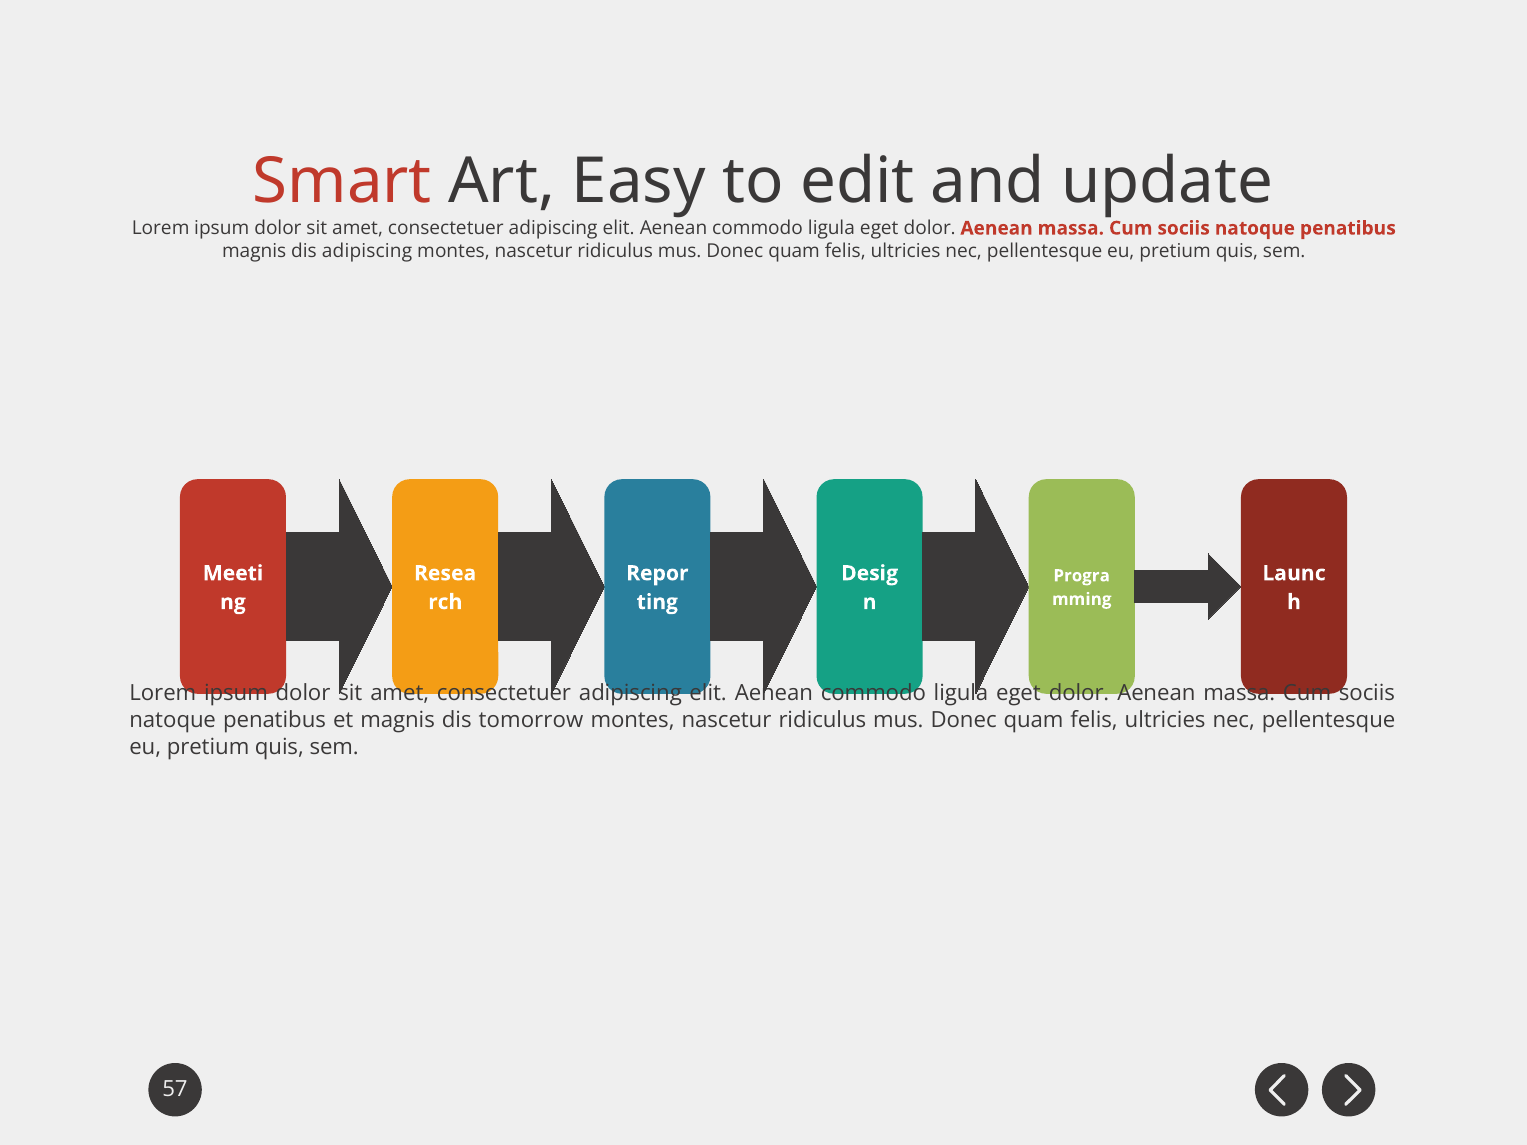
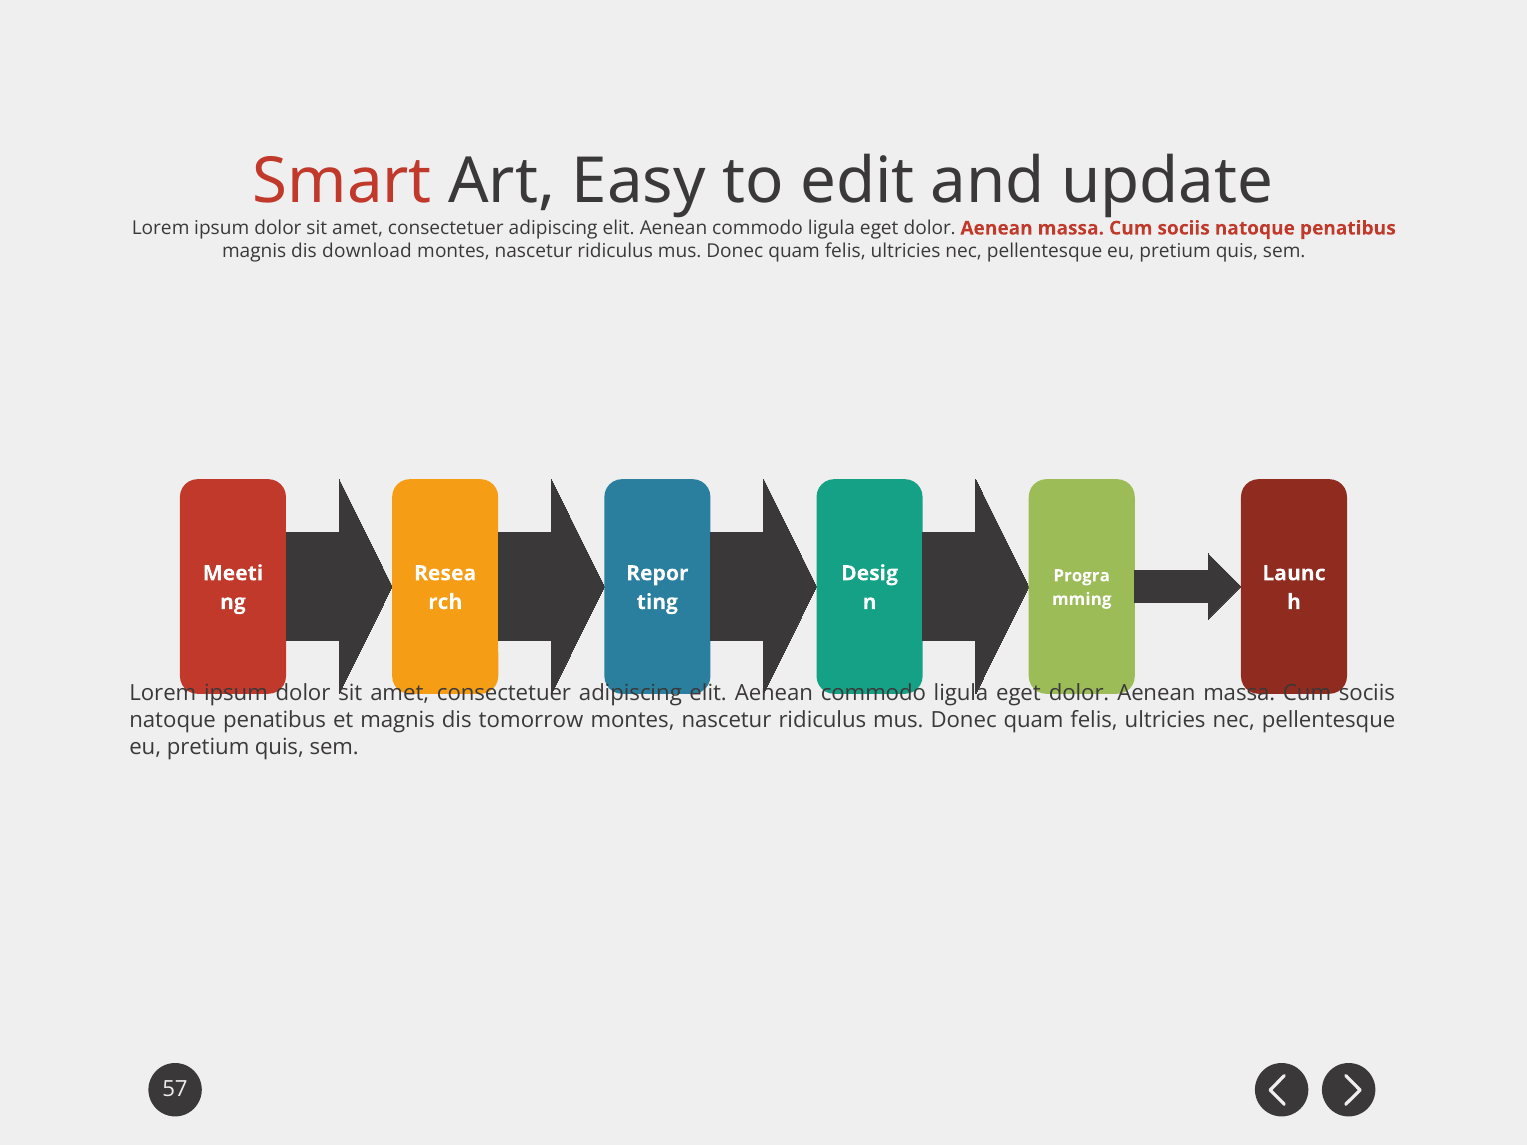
dis adipiscing: adipiscing -> download (367, 251)
